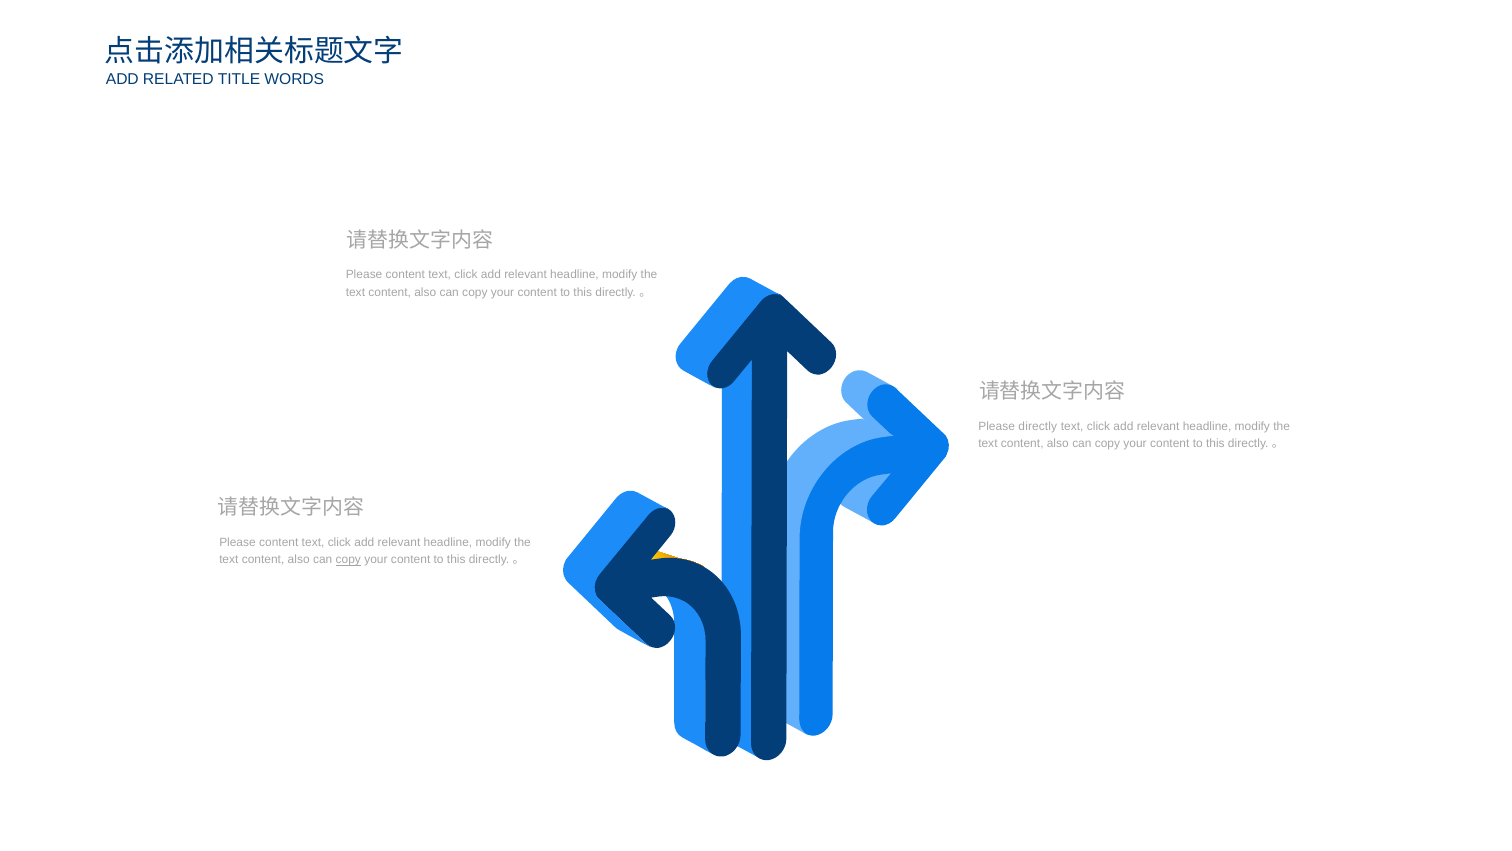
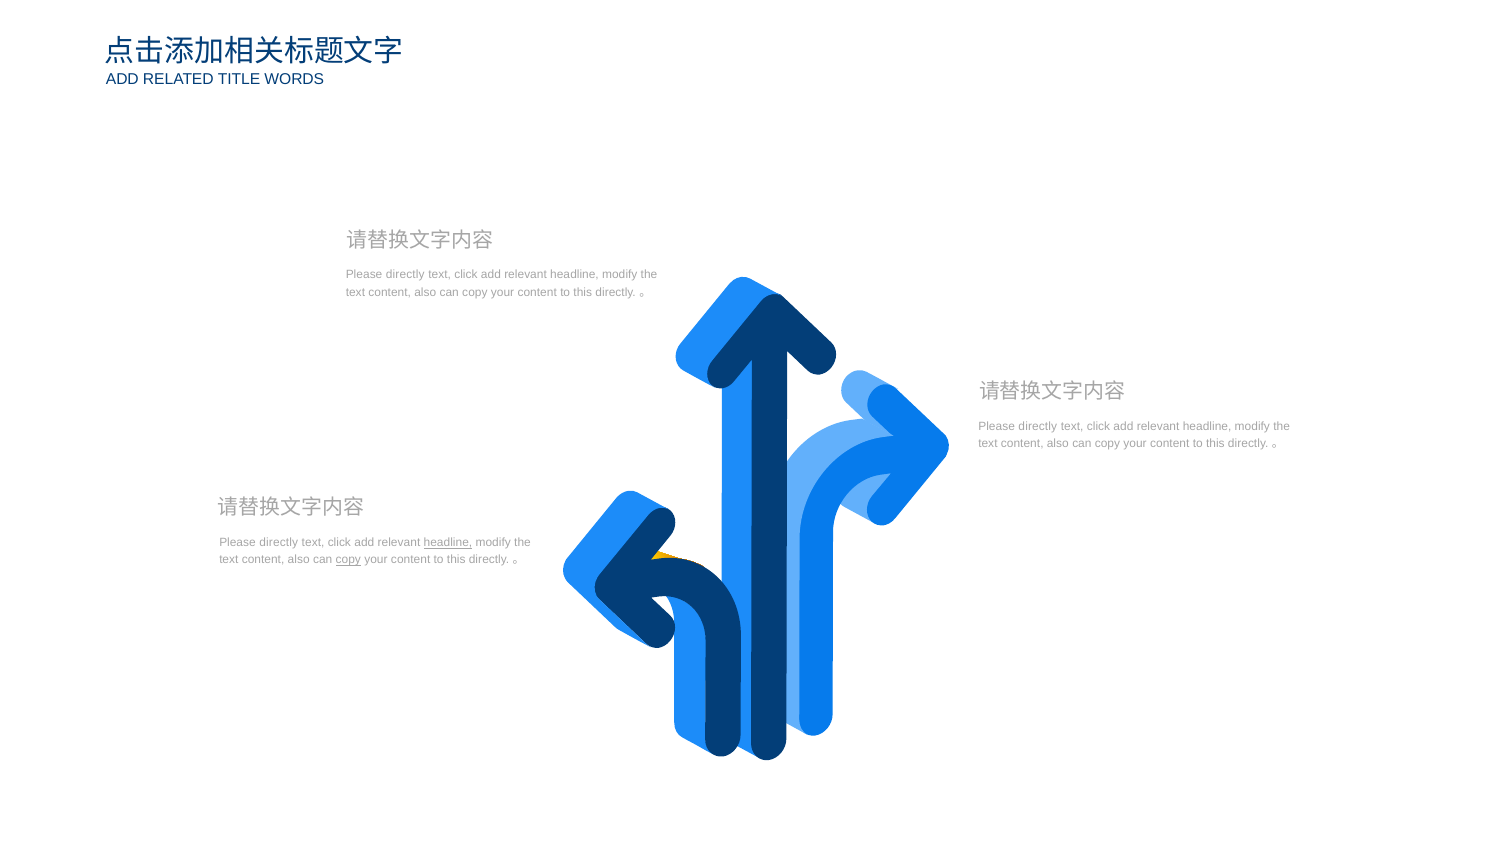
content: content -> directly (405, 275)
content: content -> directly (279, 542)
headline underline: none -> present (448, 542)
